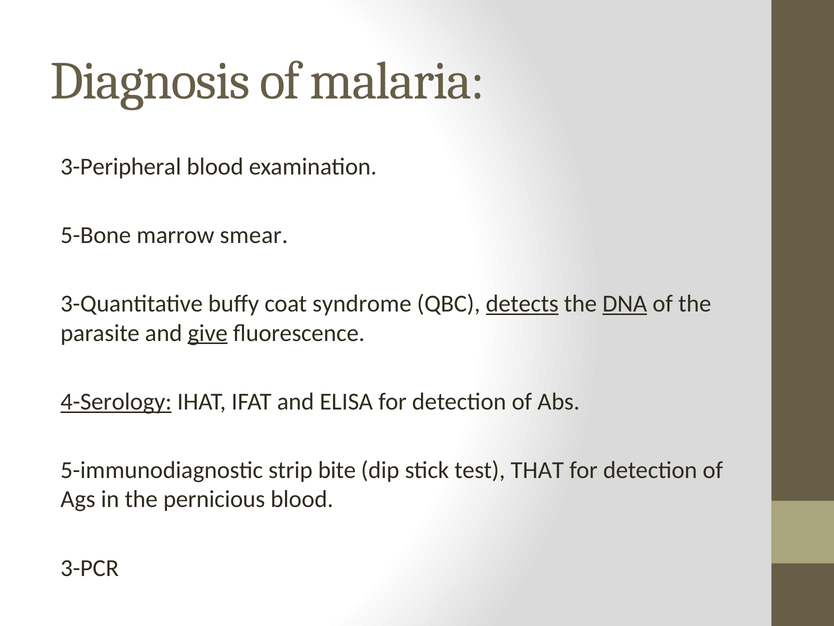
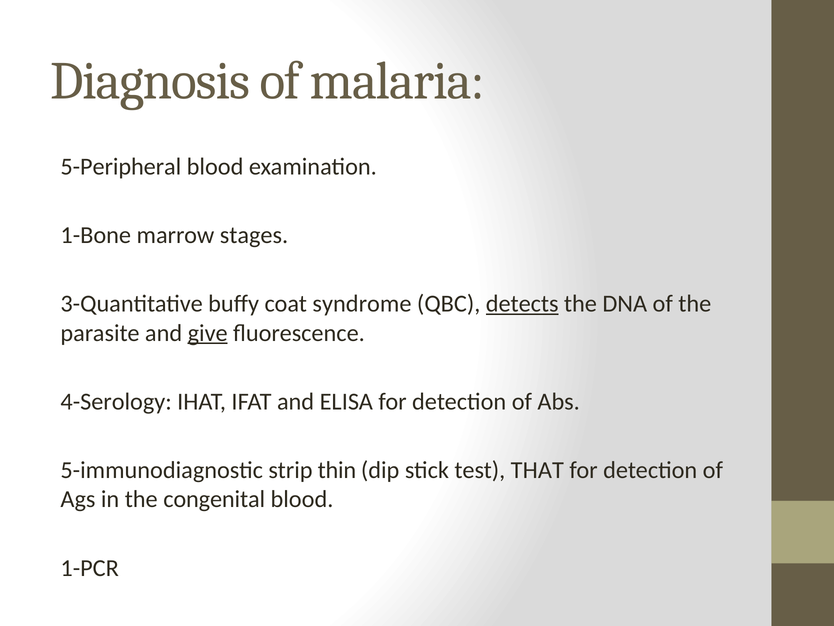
3-Peripheral: 3-Peripheral -> 5-Peripheral (121, 166)
5-Bone: 5-Bone -> 1-Bone (96, 235)
smear: smear -> stages (254, 235)
DNA underline: present -> none (625, 304)
4-Serology underline: present -> none (116, 401)
bite: bite -> thin (337, 470)
pernicious: pernicious -> congenital (214, 499)
3-PCR: 3-PCR -> 1-PCR (90, 568)
